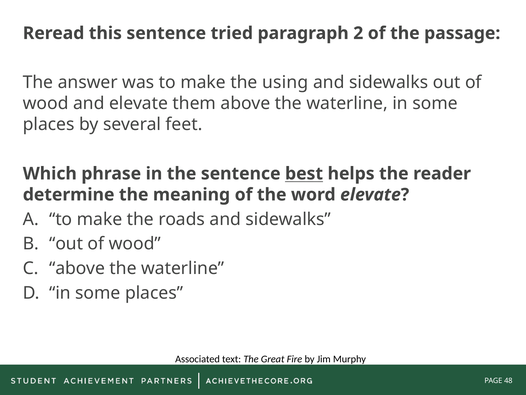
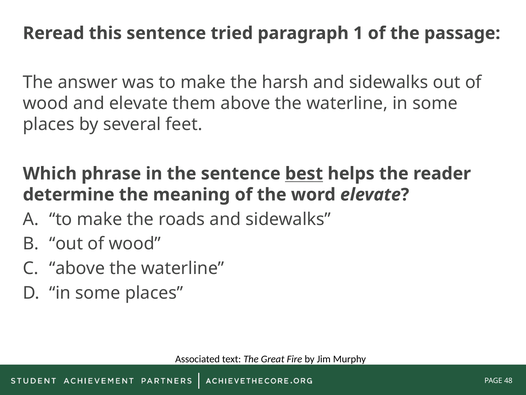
2: 2 -> 1 (358, 33)
using: using -> harsh (285, 82)
